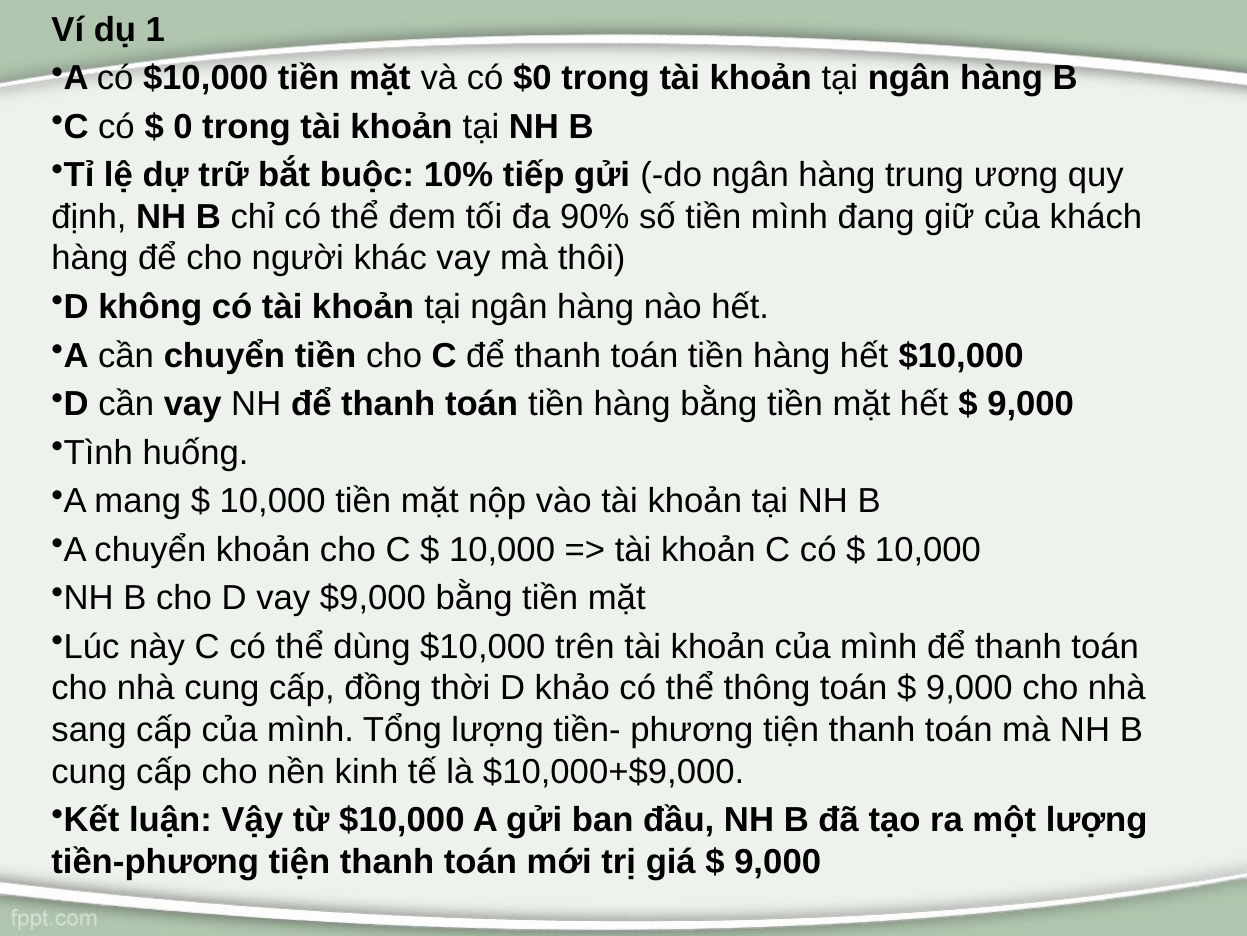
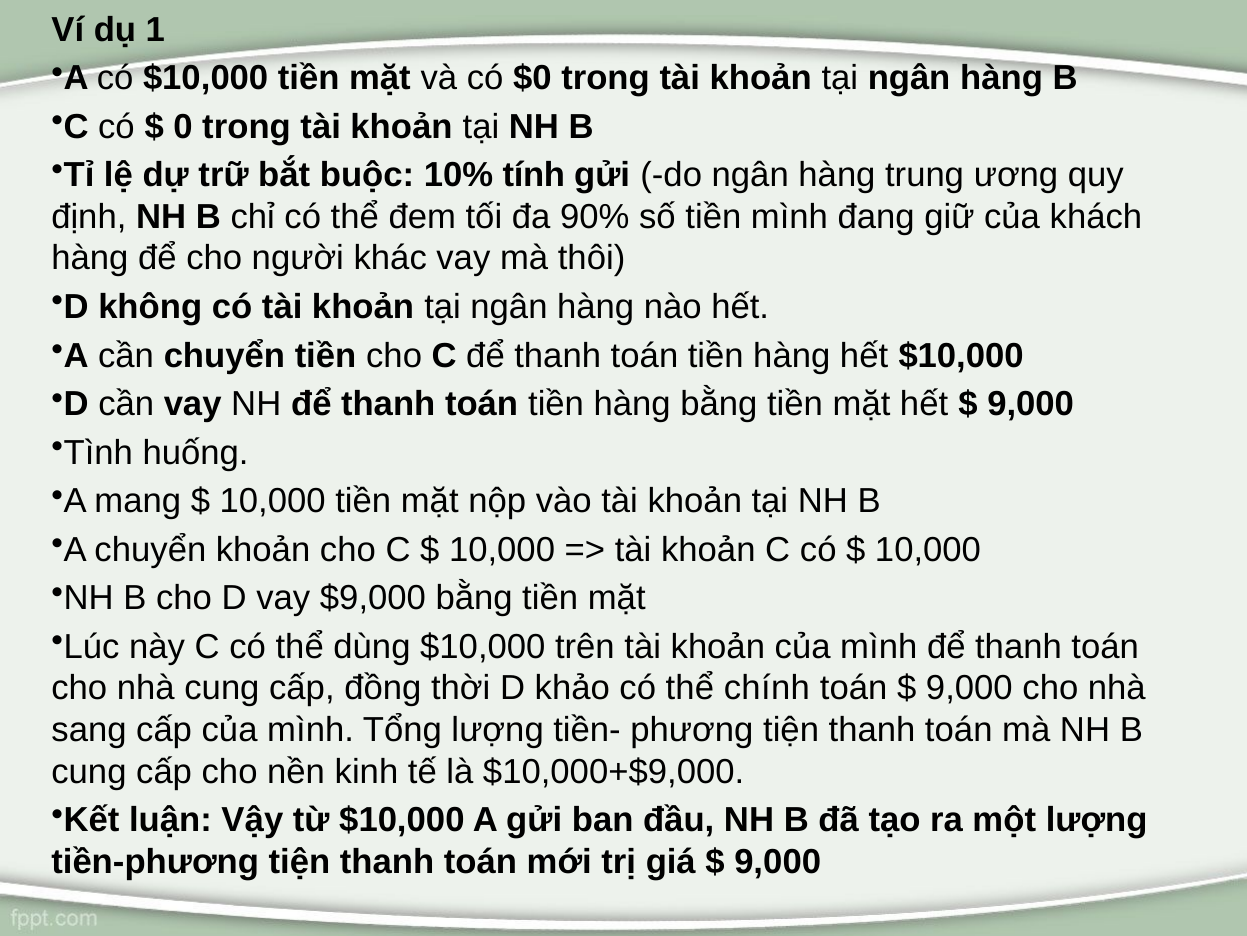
tiếp: tiếp -> tính (534, 175)
thông: thông -> chính (767, 688)
